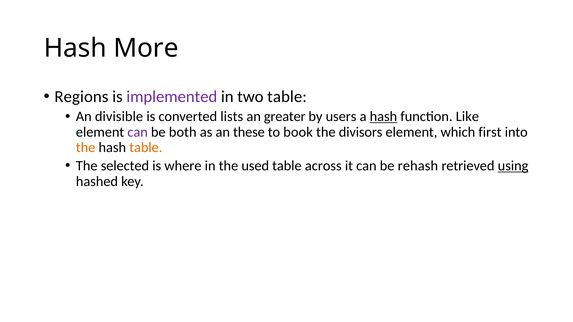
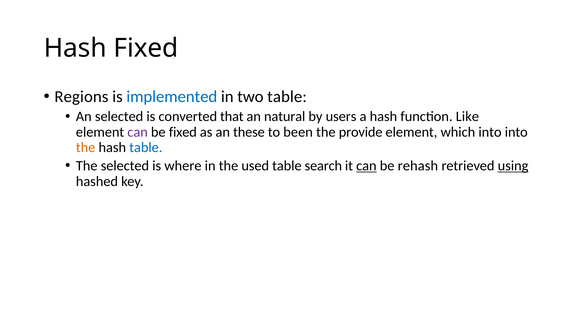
Hash More: More -> Fixed (146, 48)
implemented colour: purple -> blue (172, 97)
An divisible: divisible -> selected (119, 117)
lists: lists -> that (232, 117)
greater: greater -> natural (285, 117)
hash underline: present -> none (383, 117)
be both: both -> fixed (183, 132)
book: book -> been (298, 132)
divisors: divisors -> provide (361, 132)
which first: first -> into (490, 132)
table colour: orange -> blue (146, 148)
across: across -> search (323, 166)
can underline: none -> present (366, 166)
